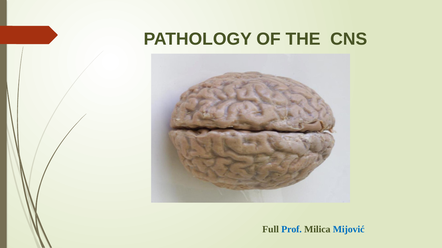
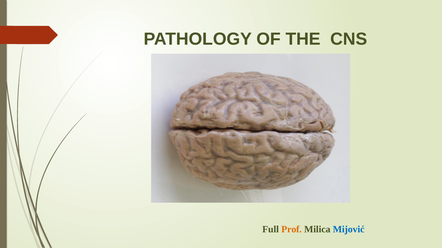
Prof colour: blue -> orange (292, 230)
